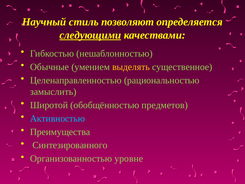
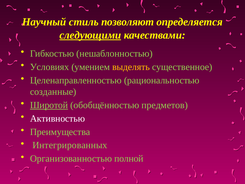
Обычные: Обычные -> Условиях (50, 67)
замыслить: замыслить -> созданные (53, 92)
Широтой underline: none -> present (49, 105)
Активностью colour: light blue -> white (58, 118)
Синтезированного: Синтезированного -> Интегрированных (70, 145)
уровне: уровне -> полной (129, 158)
